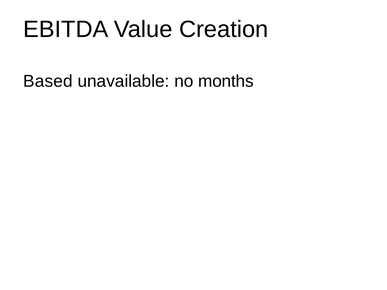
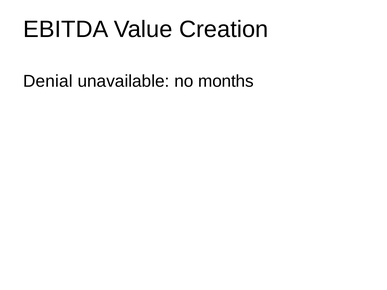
Based: Based -> Denial (48, 81)
